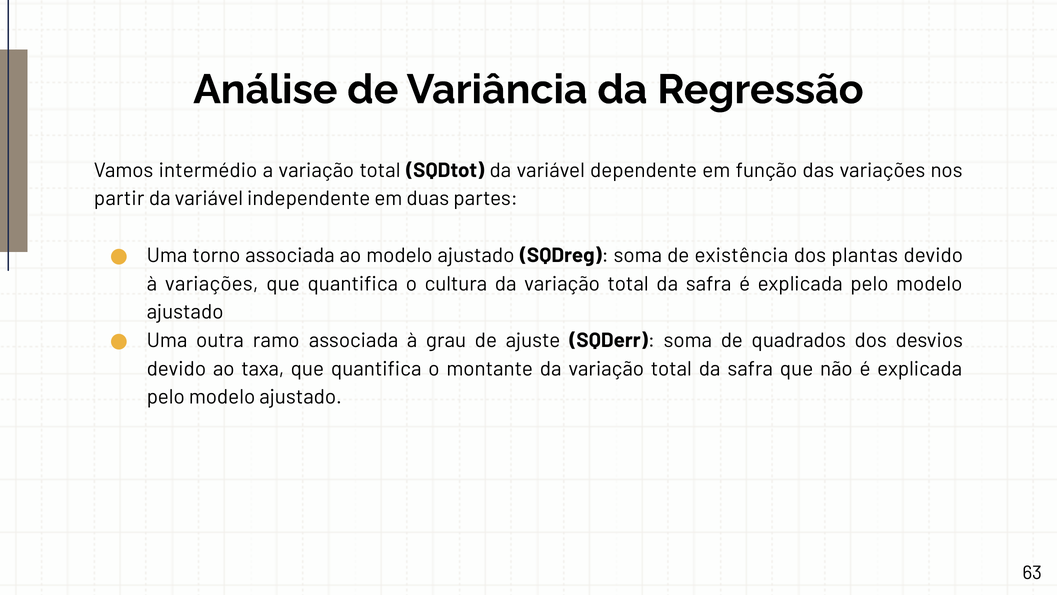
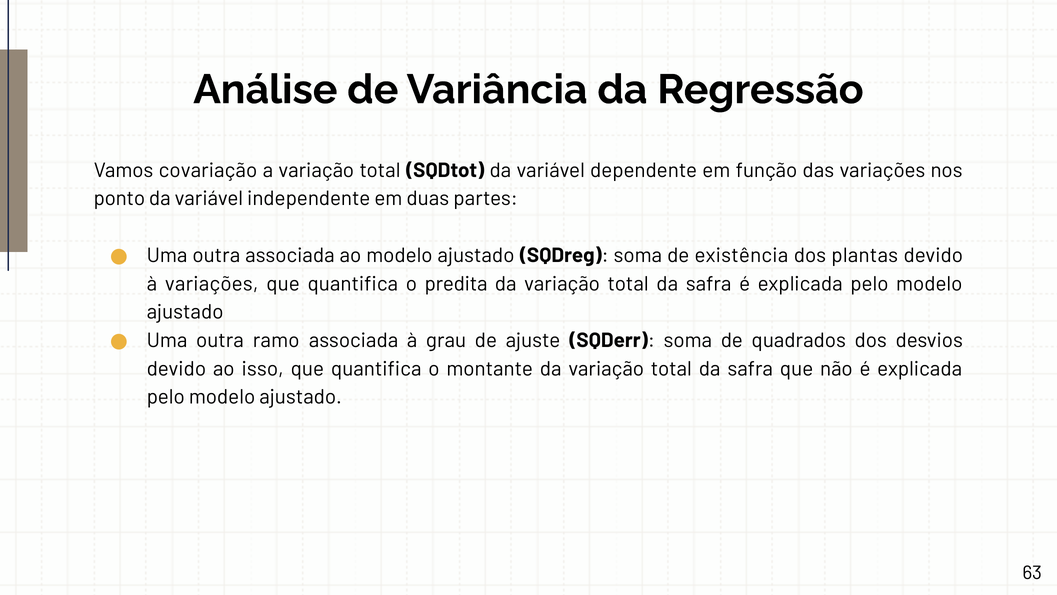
intermédio: intermédio -> covariação (208, 170)
partir: partir -> ponto (119, 198)
torno: torno -> outra (216, 255)
cultura: cultura -> predita (456, 284)
taxa: taxa -> isso (263, 369)
